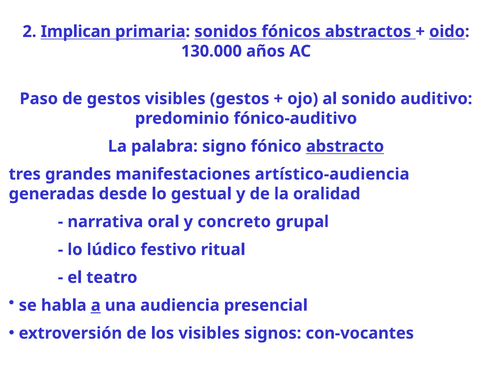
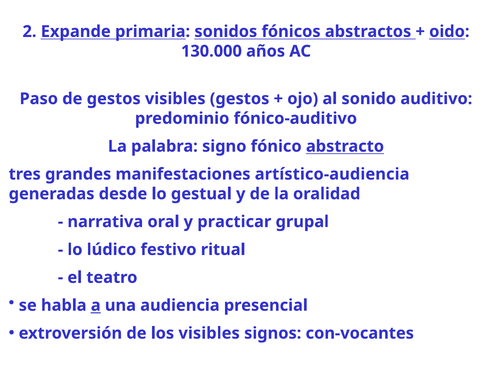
Implican: Implican -> Expande (76, 32)
concreto: concreto -> practicar (234, 222)
